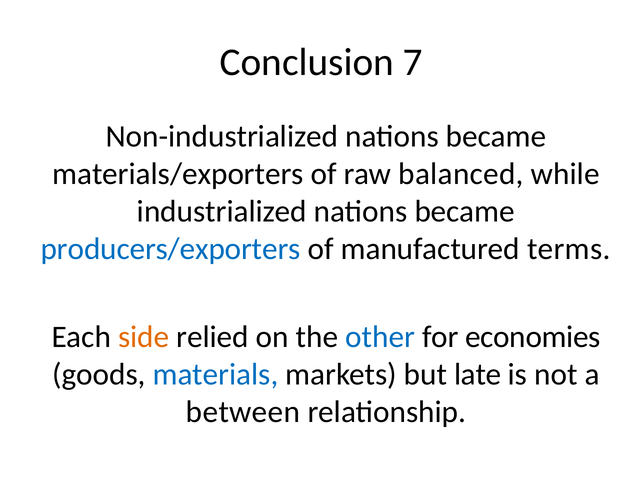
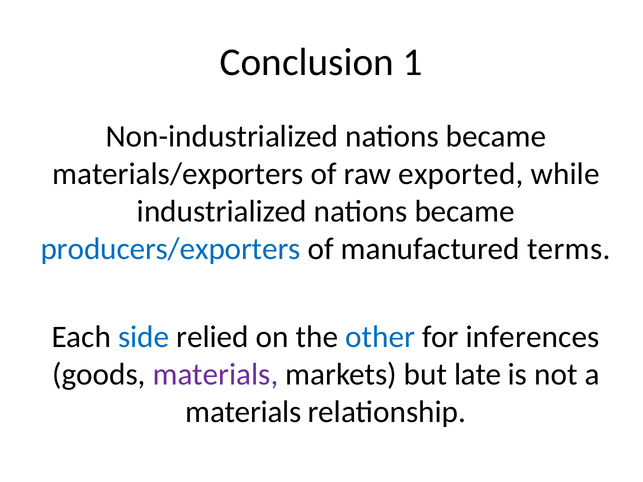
7: 7 -> 1 (413, 62)
balanced: balanced -> exported (461, 174)
side colour: orange -> blue (144, 337)
economies: economies -> inferences (533, 337)
materials colour: blue -> purple (215, 375)
between: between -> materials (243, 412)
